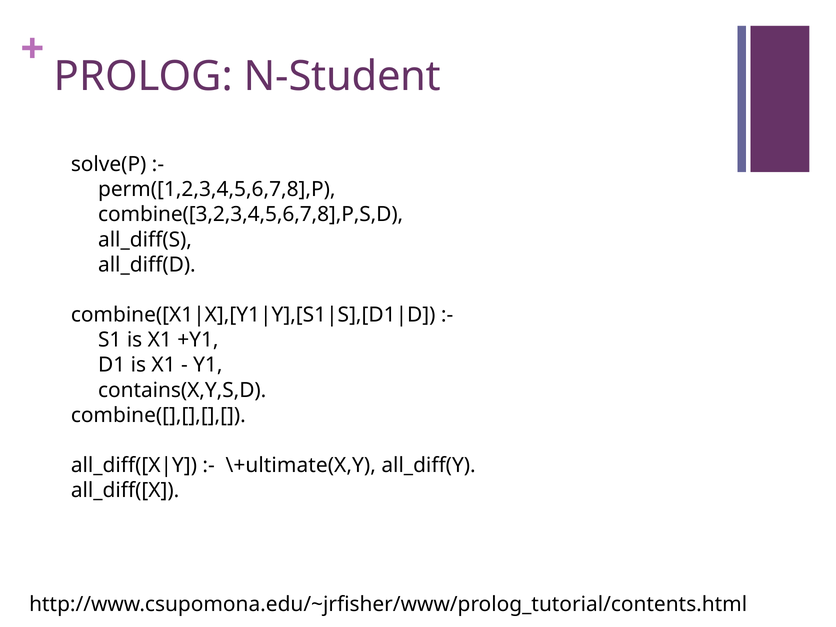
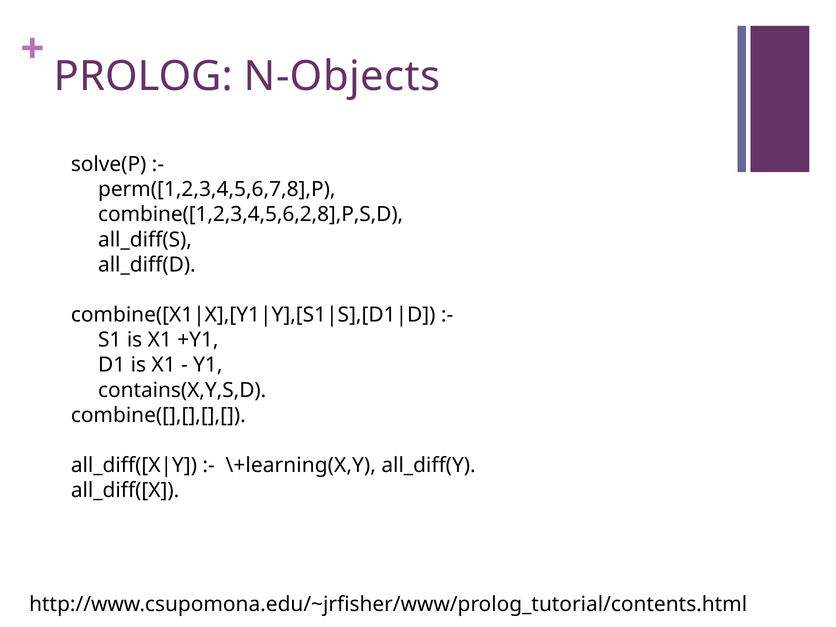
N-Student: N-Student -> N-Objects (342, 76)
combine([3,2,3,4,5,6,7,8],P,S,D: combine([3,2,3,4,5,6,7,8],P,S,D -> combine([1,2,3,4,5,6,2,8],P,S,D (251, 215)
\+ultimate(X,Y: \+ultimate(X,Y -> \+learning(X,Y (301, 465)
